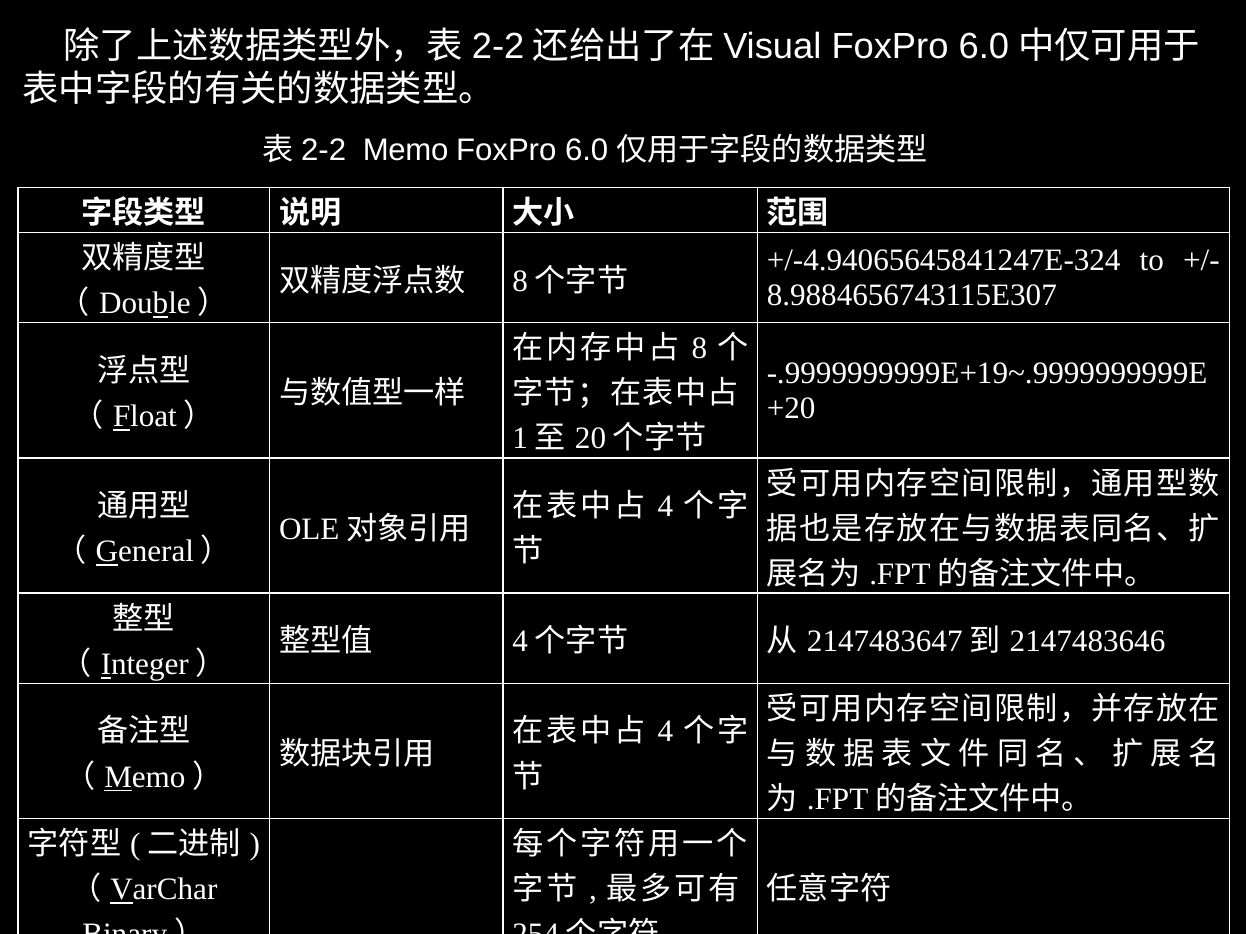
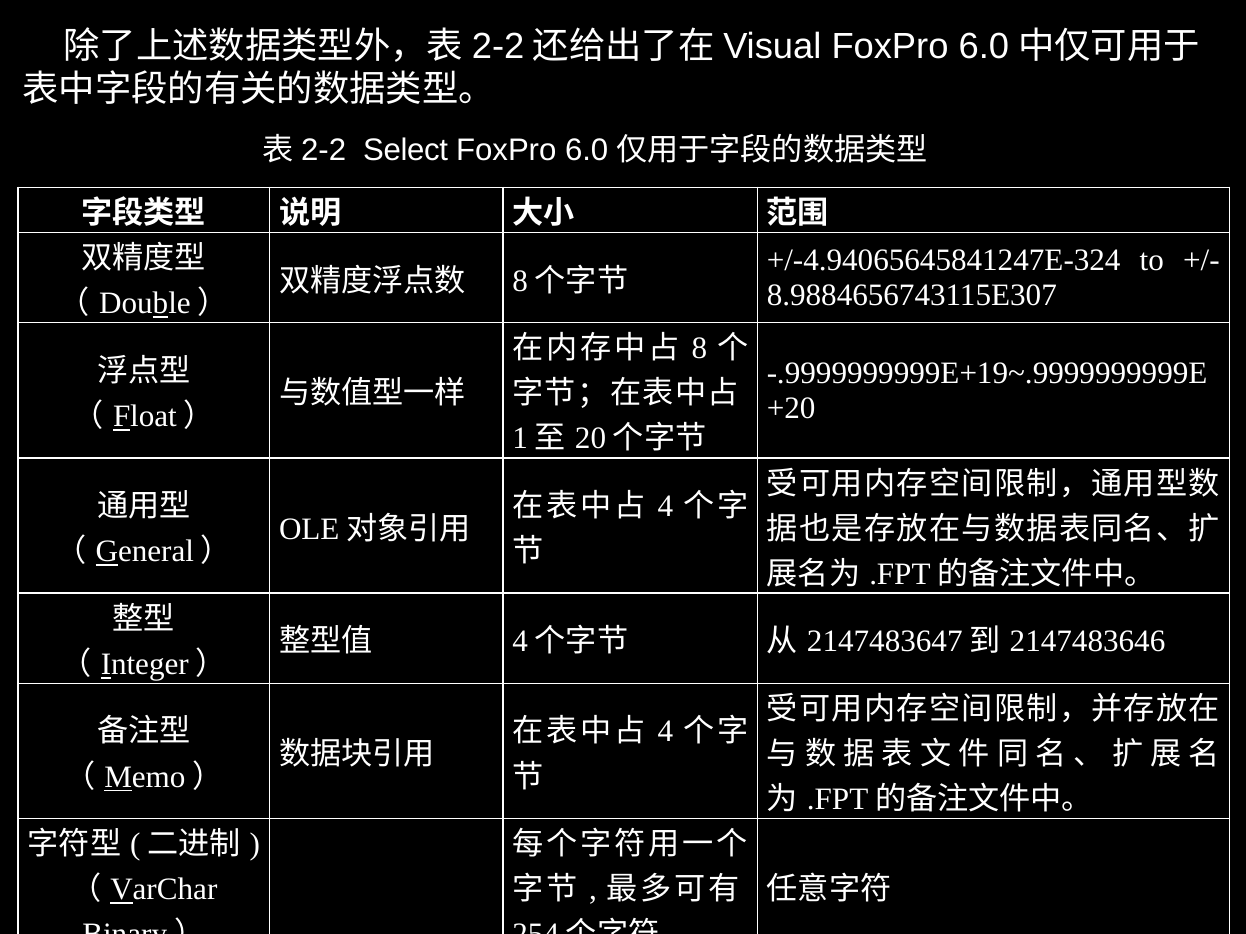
Memo: Memo -> Select (406, 151)
